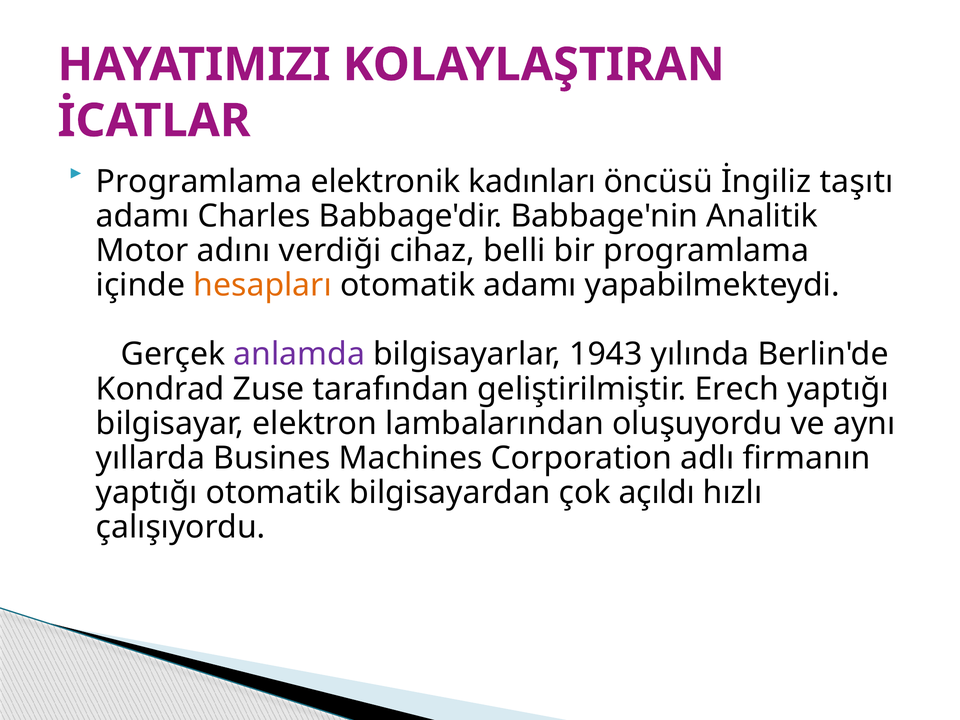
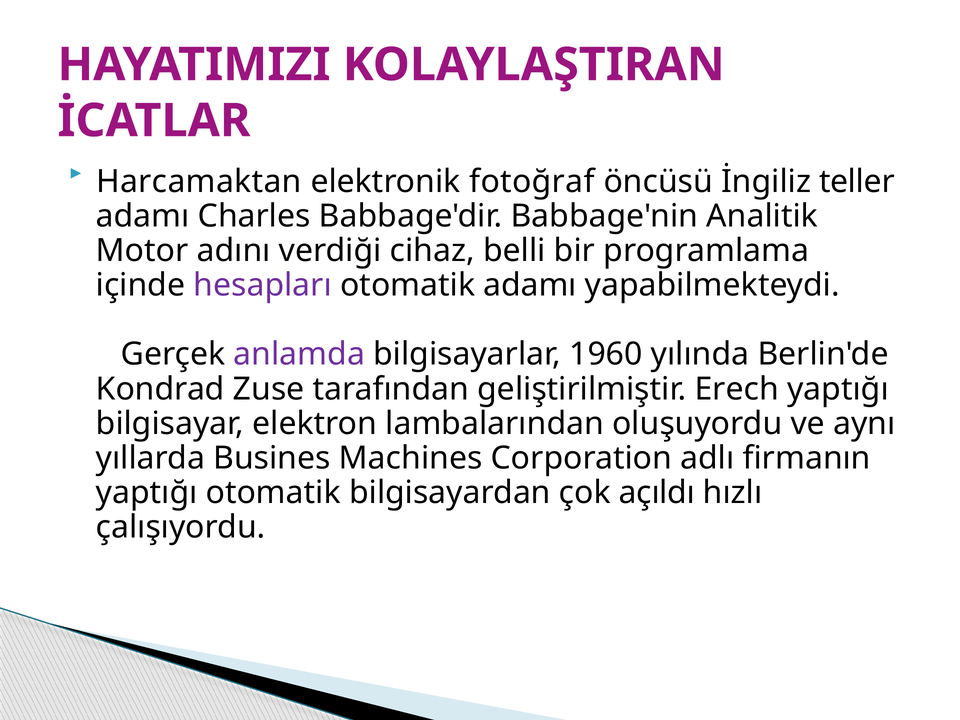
Programlama: Programlama -> Harcamaktan (199, 182)
kadınları: kadınları -> fotoğraf (532, 182)
taşıtı: taşıtı -> teller (857, 182)
hesapları colour: orange -> purple (263, 285)
1943: 1943 -> 1960 (606, 354)
